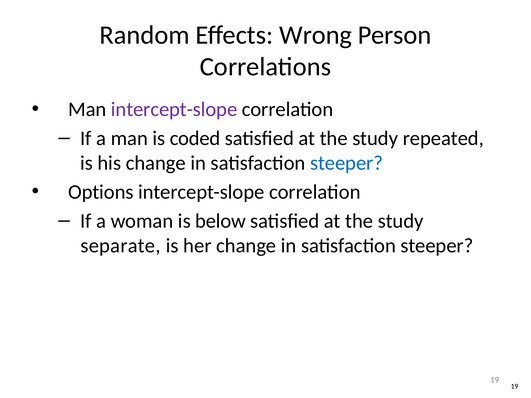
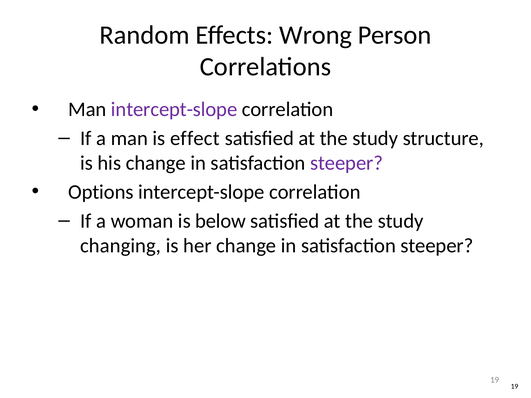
coded: coded -> effect (195, 138)
repeated: repeated -> structure (443, 138)
steeper colour: blue -> purple (347, 163)
separate: separate -> changing (121, 246)
